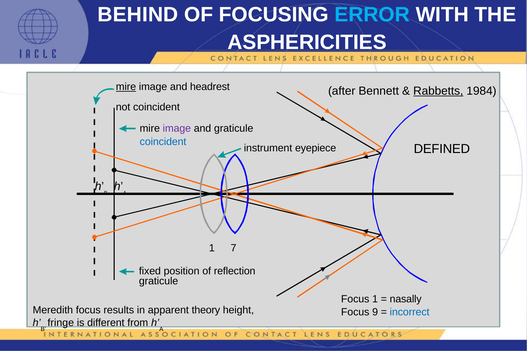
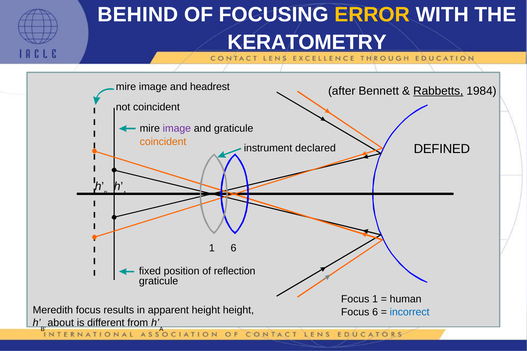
ERROR colour: light blue -> yellow (372, 15)
ASPHERICITIES: ASPHERICITIES -> KERATOMETRY (307, 42)
mire underline: present -> none (126, 87)
coincident colour: blue -> orange (163, 142)
eyepiece: eyepiece -> declared (316, 148)
1 7: 7 -> 6 (234, 248)
nasally: nasally -> human (406, 299)
apparent theory: theory -> height (206, 310)
Focus 9: 9 -> 6 (375, 312)
fringe: fringe -> about (61, 323)
